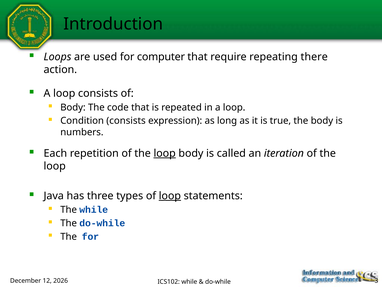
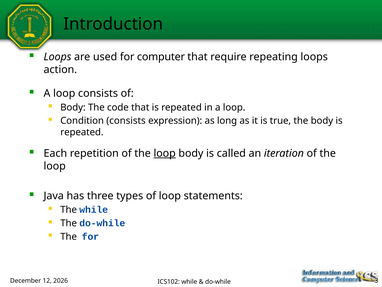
repeating there: there -> loops (314, 57)
numbers: numbers -> repeated (82, 132)
loop underline: present -> none (170, 196)
